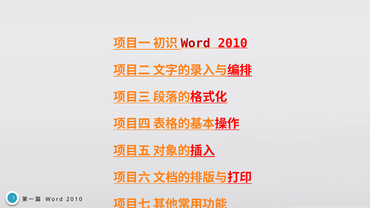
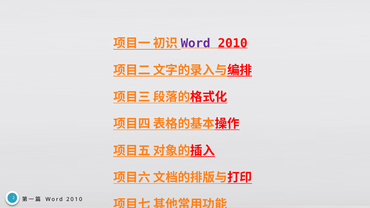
Word colour: red -> purple (196, 43)
